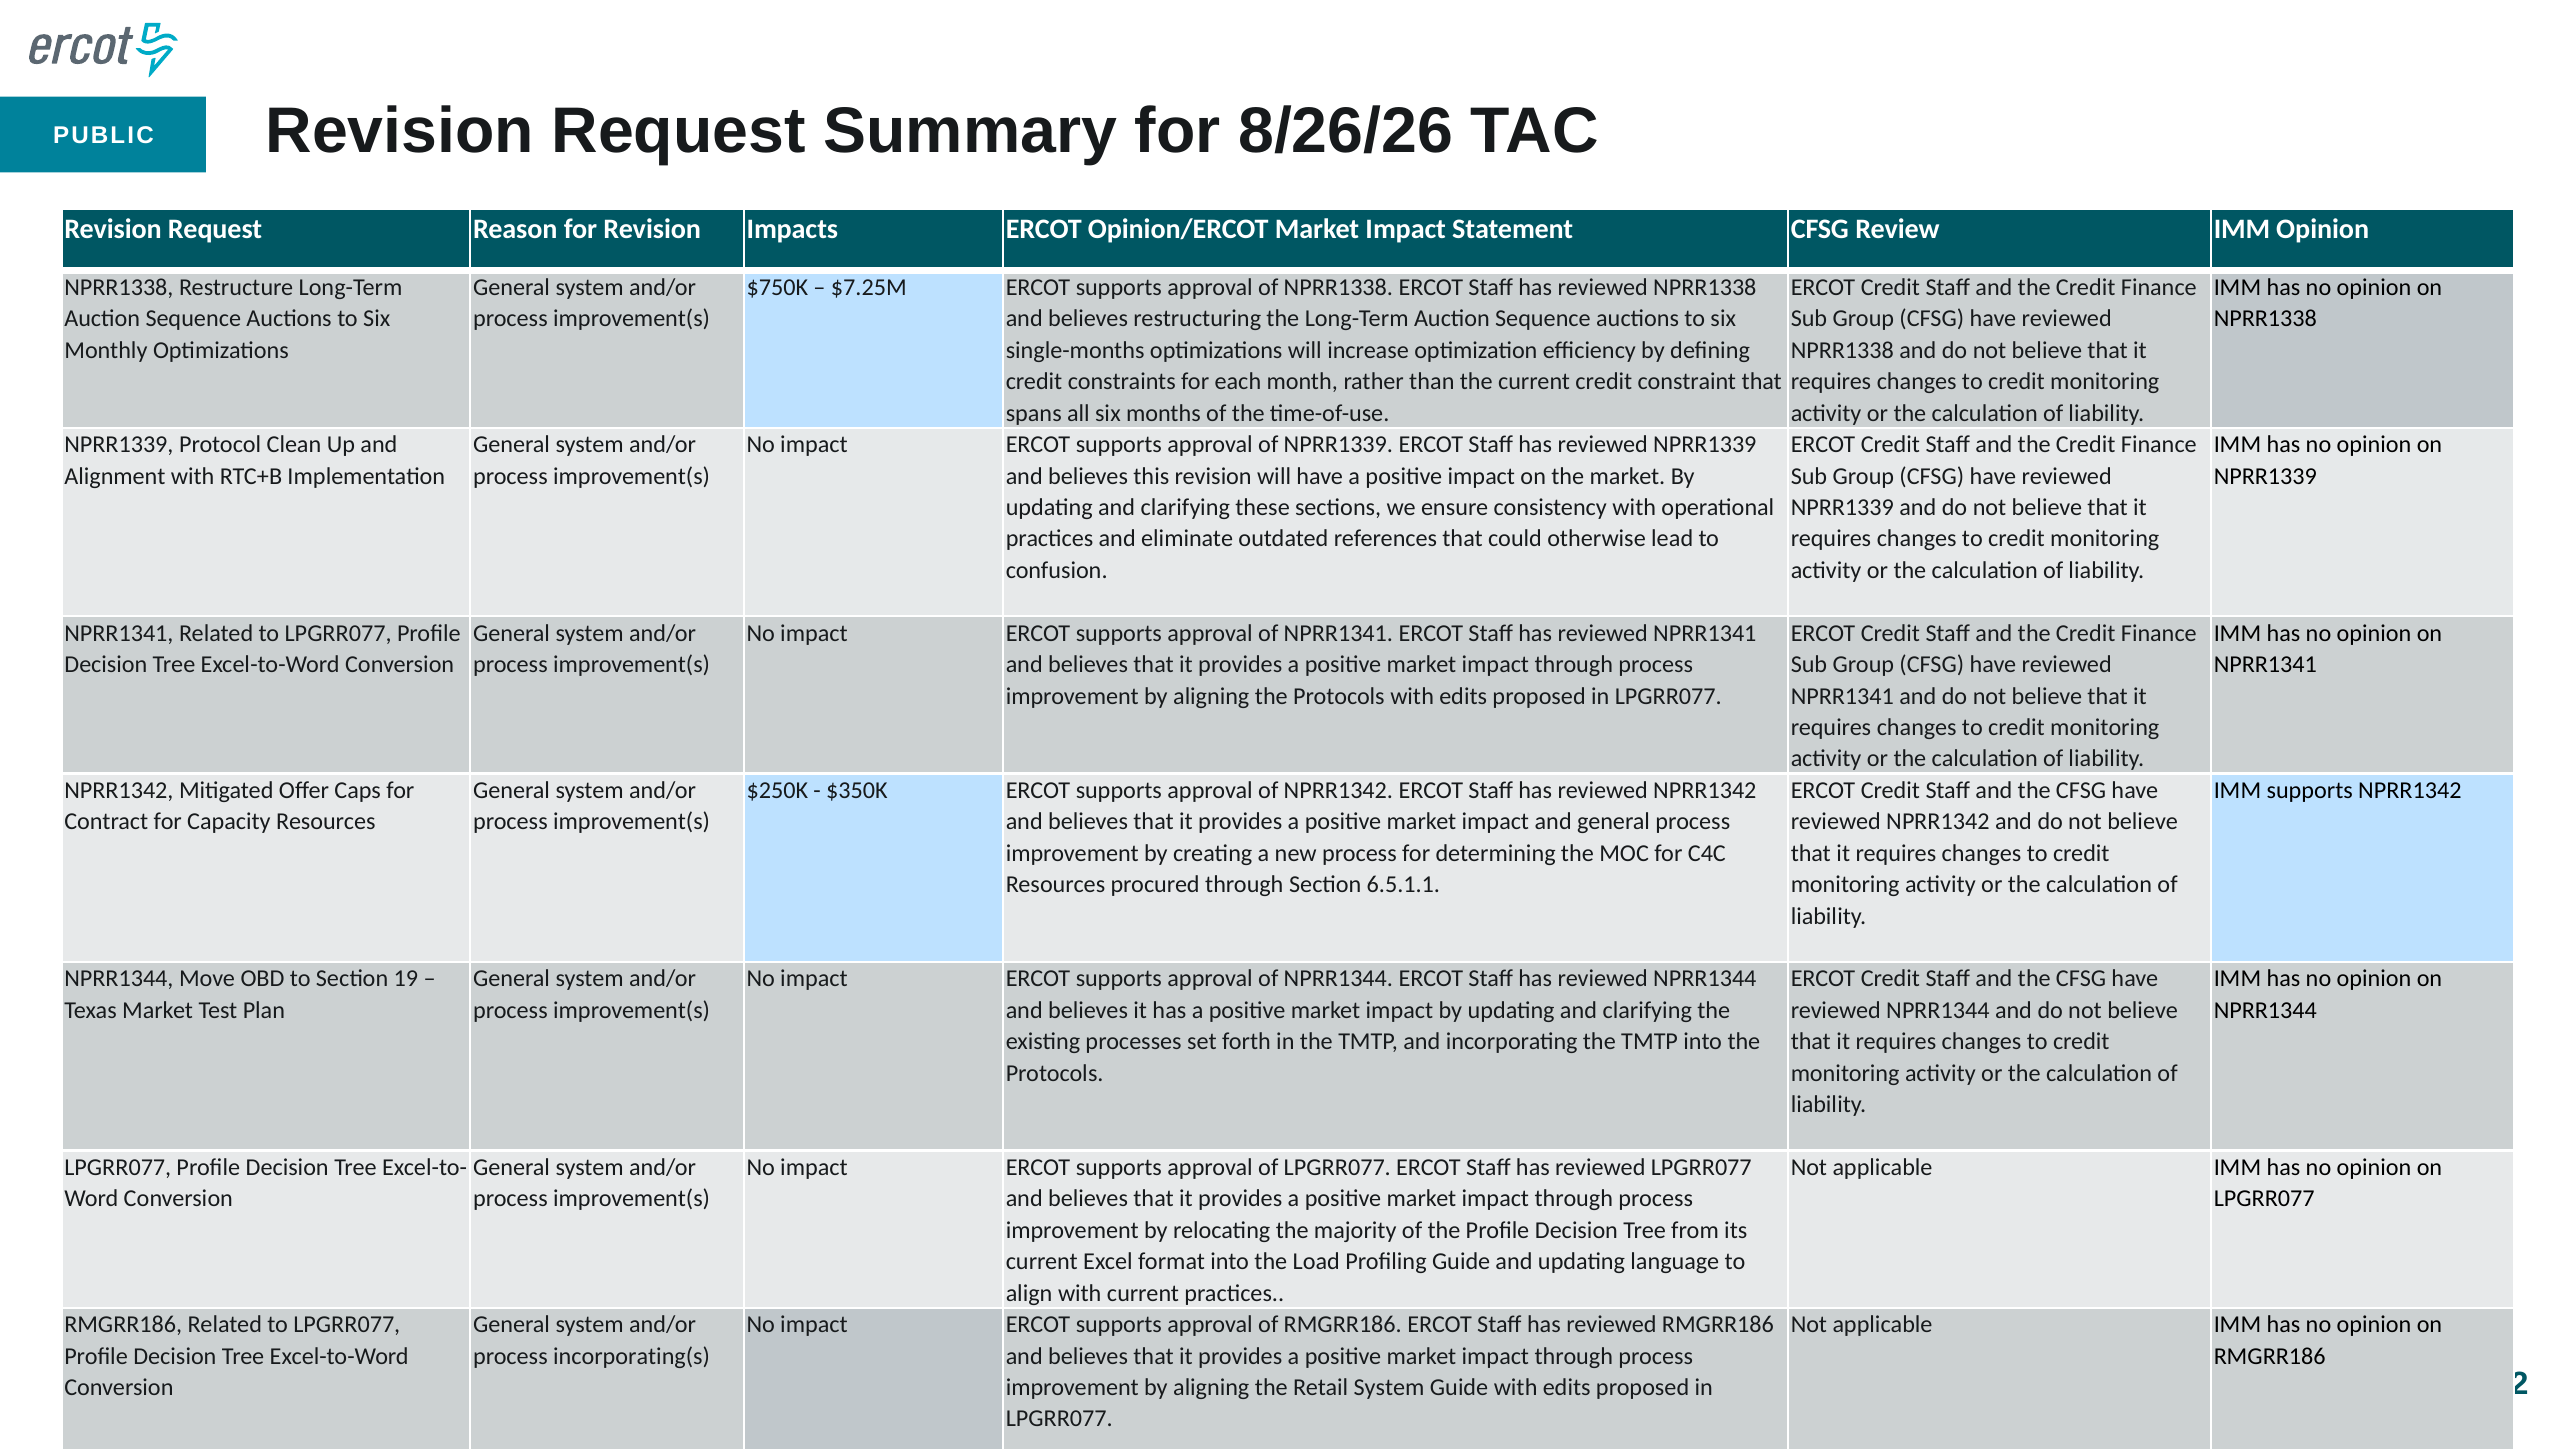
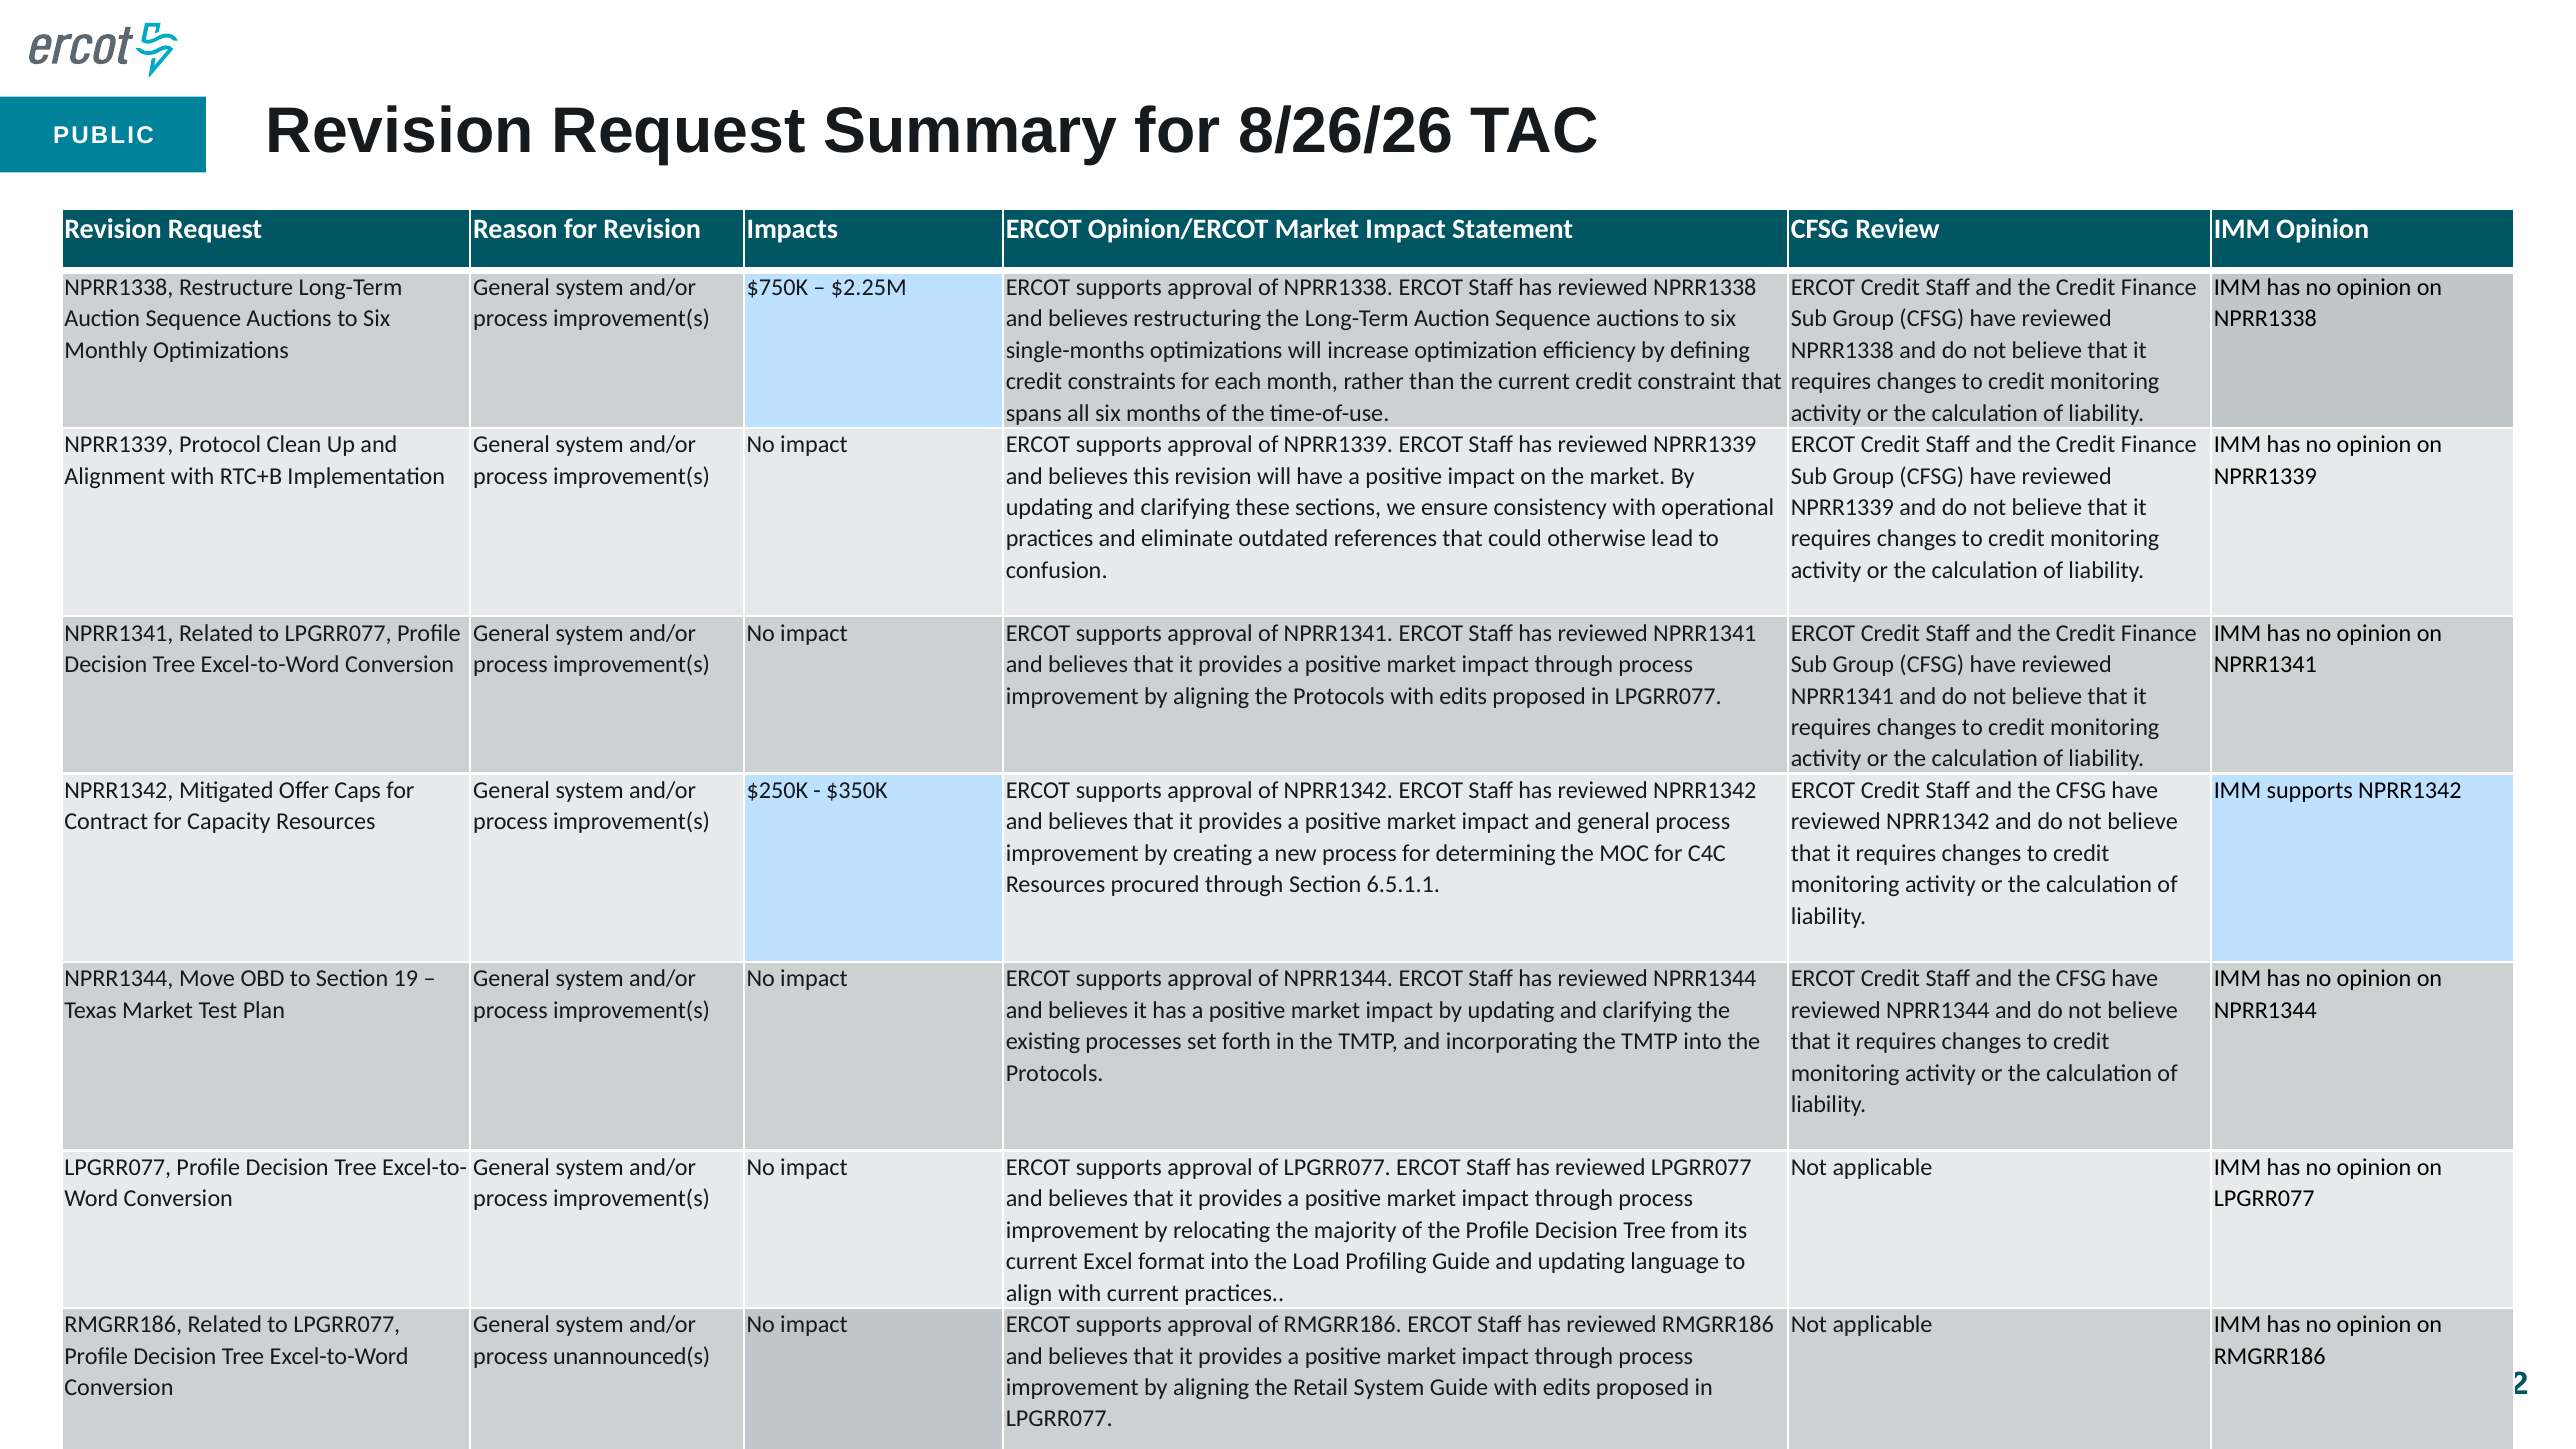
$7.25M: $7.25M -> $2.25M (869, 288)
incorporating(s: incorporating(s -> unannounced(s (632, 1356)
